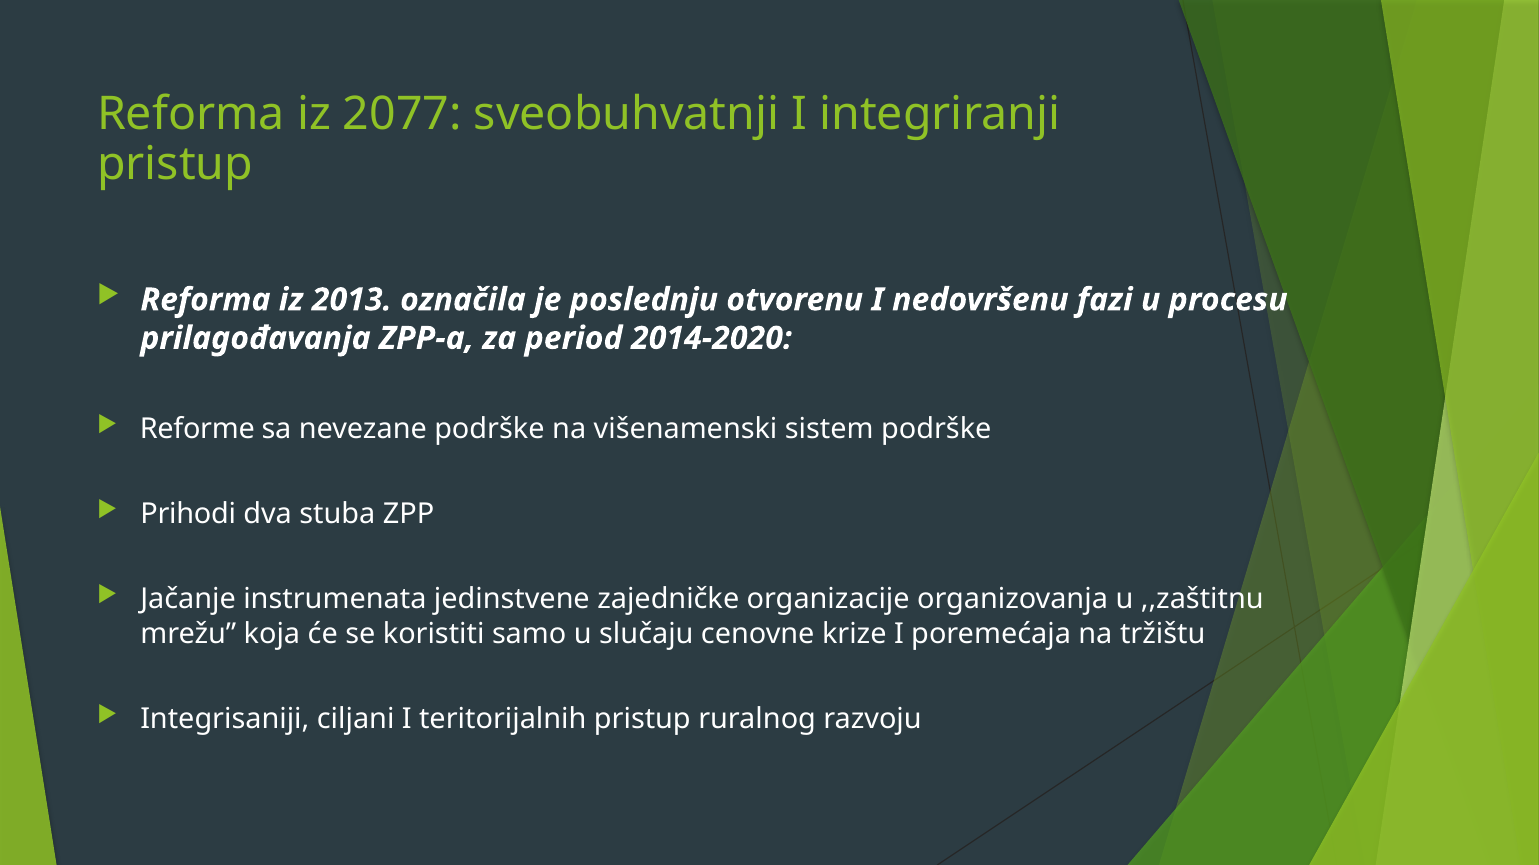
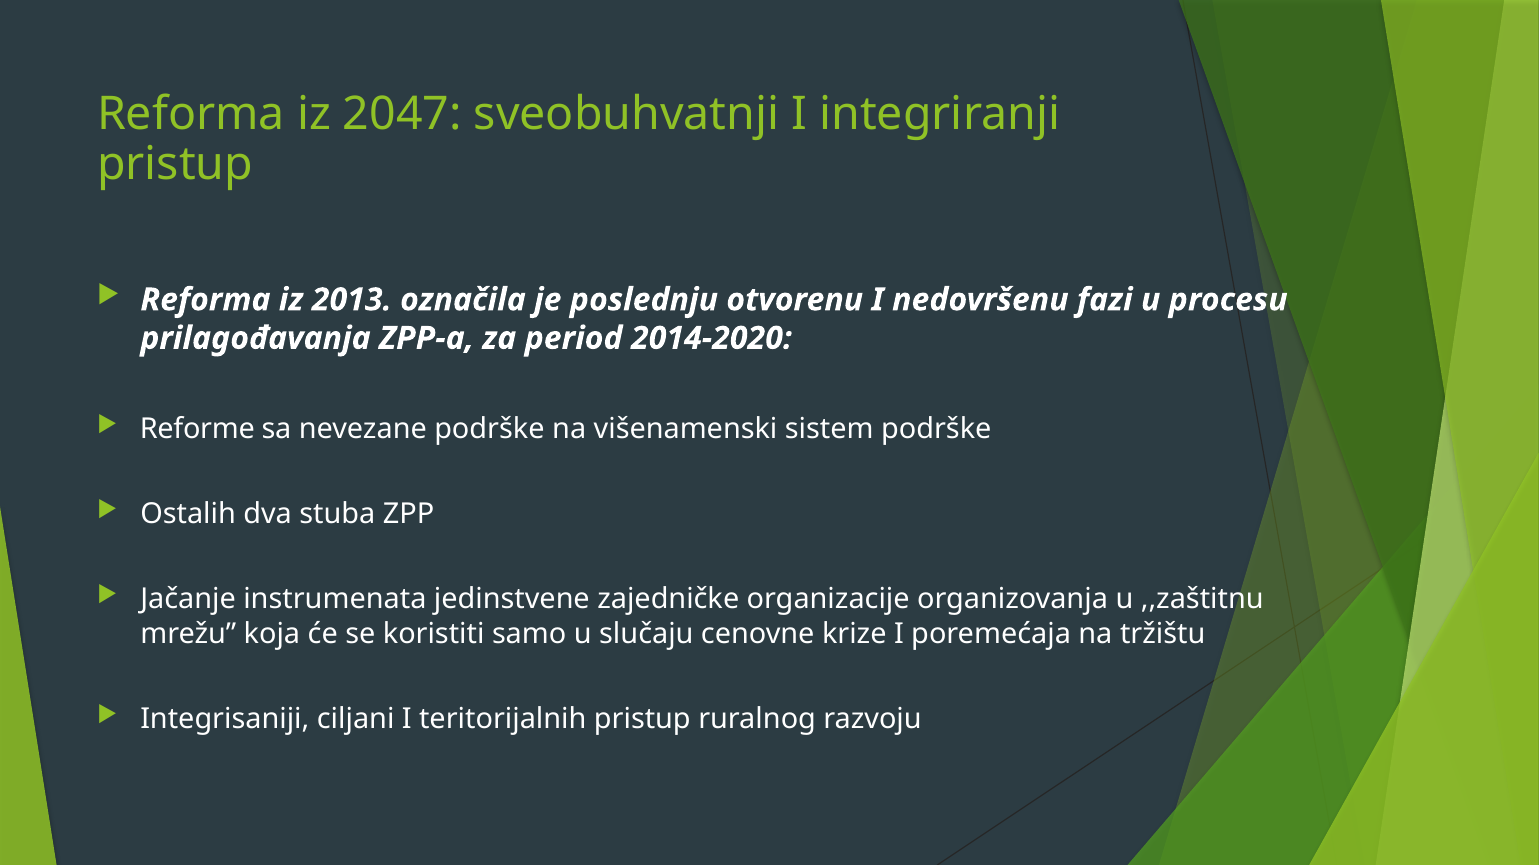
2077: 2077 -> 2047 (402, 114)
Prihodi: Prihodi -> Ostalih (188, 515)
